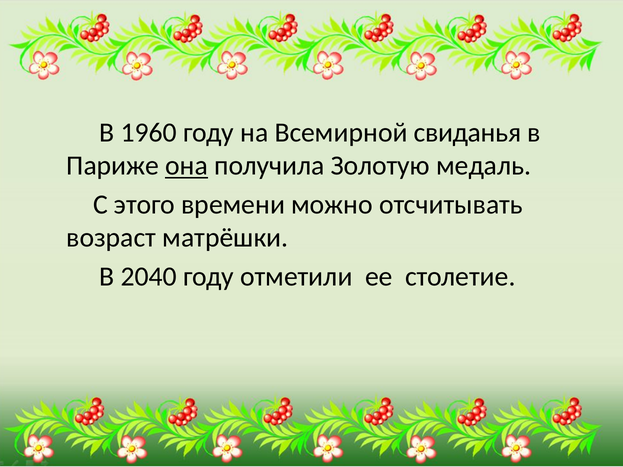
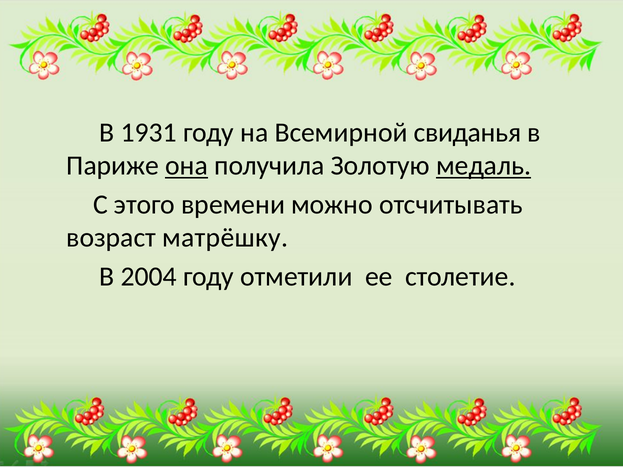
1960: 1960 -> 1931 (149, 133)
медаль underline: none -> present (484, 166)
матрёшки: матрёшки -> матрёшку (225, 238)
2040: 2040 -> 2004 (149, 277)
